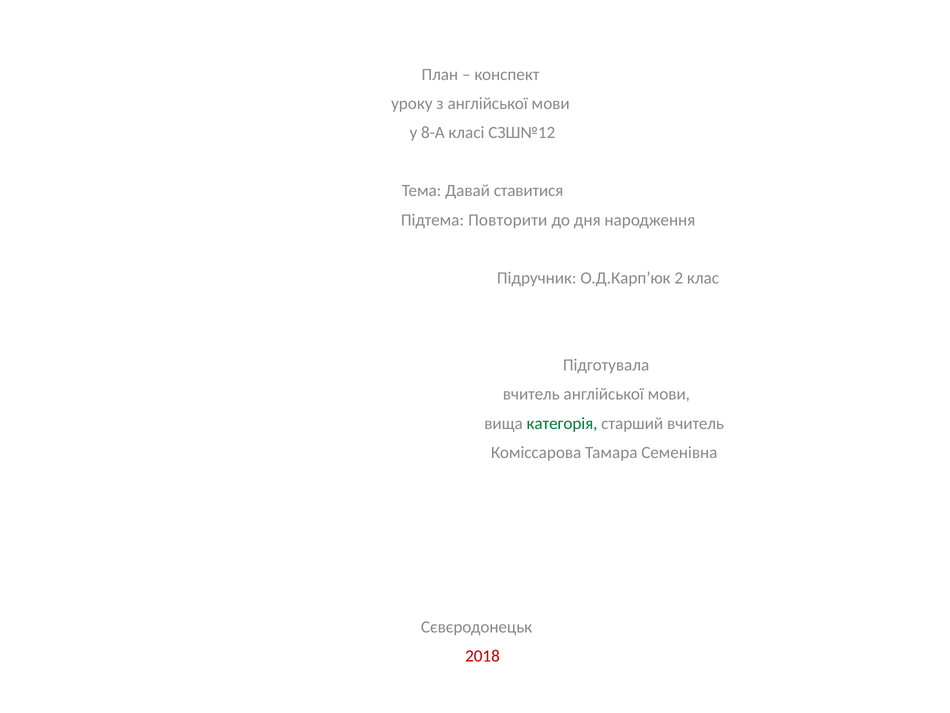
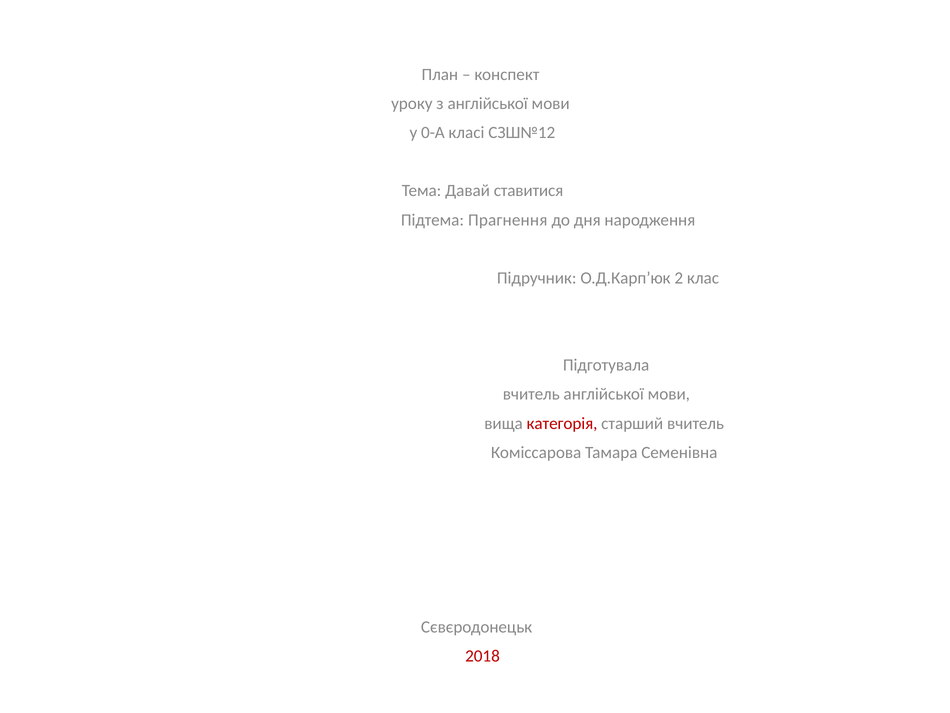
8-А: 8-А -> 0-А (433, 132)
Повторити: Повторити -> Прагнення (508, 220)
категорія colour: green -> red (562, 423)
